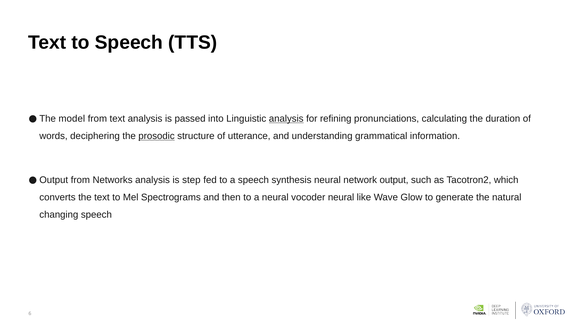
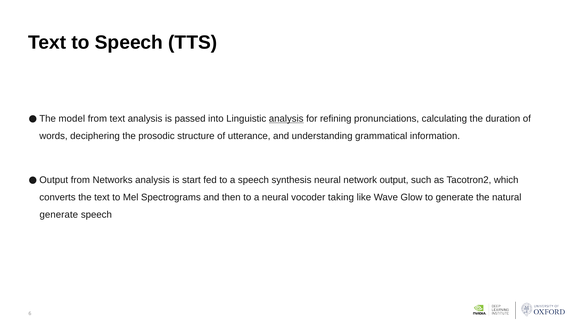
prosodic underline: present -> none (157, 136)
step: step -> start (191, 180)
vocoder neural: neural -> taking (341, 197)
changing: changing -> generate (59, 214)
